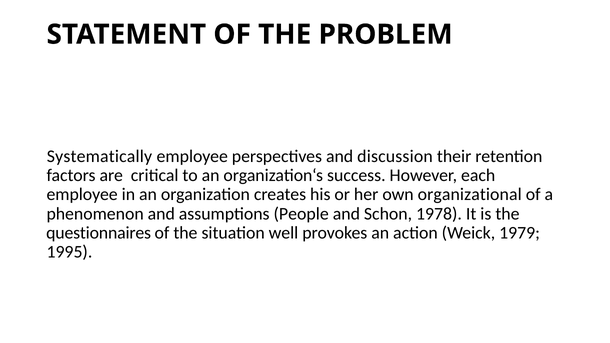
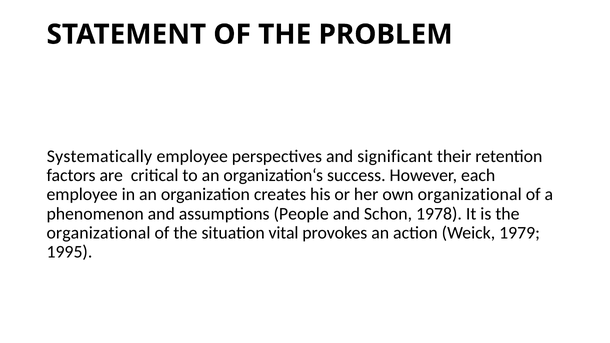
discussion: discussion -> significant (395, 156)
questionnaires: questionnaires -> organizational (98, 233)
well: well -> vital (284, 233)
